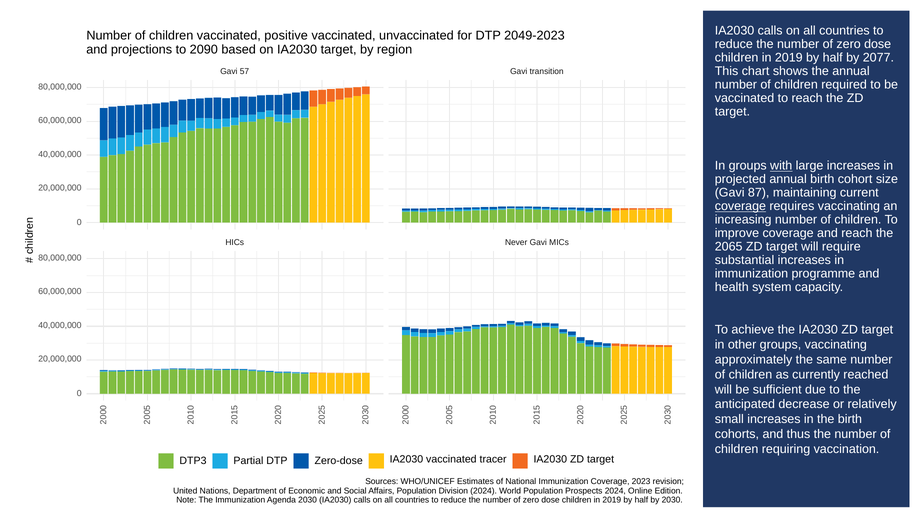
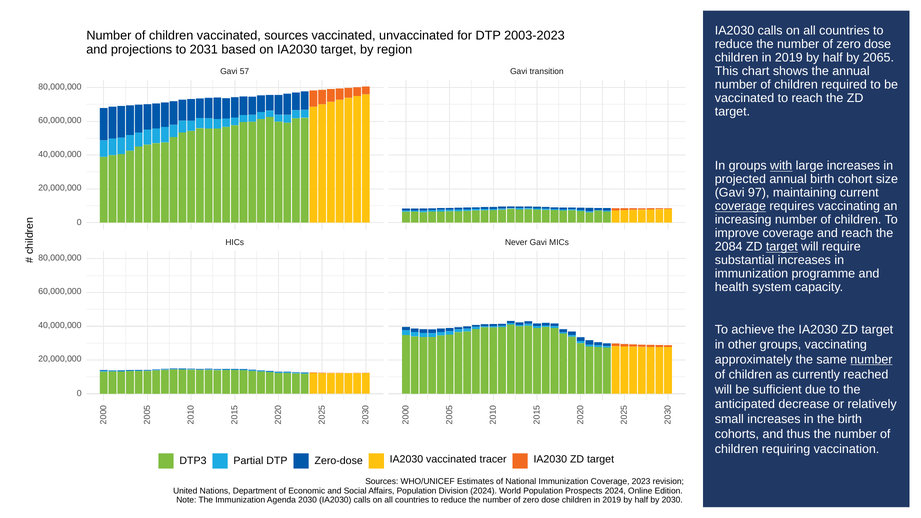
vaccinated positive: positive -> sources (286, 36)
2049-2023: 2049-2023 -> 2003-2023 (534, 36)
2090: 2090 -> 2031 (204, 49)
2077: 2077 -> 2065 (878, 58)
87: 87 -> 97 (759, 193)
2065: 2065 -> 2084 (729, 247)
target underline: none -> present (782, 247)
number underline: none -> present (871, 359)
